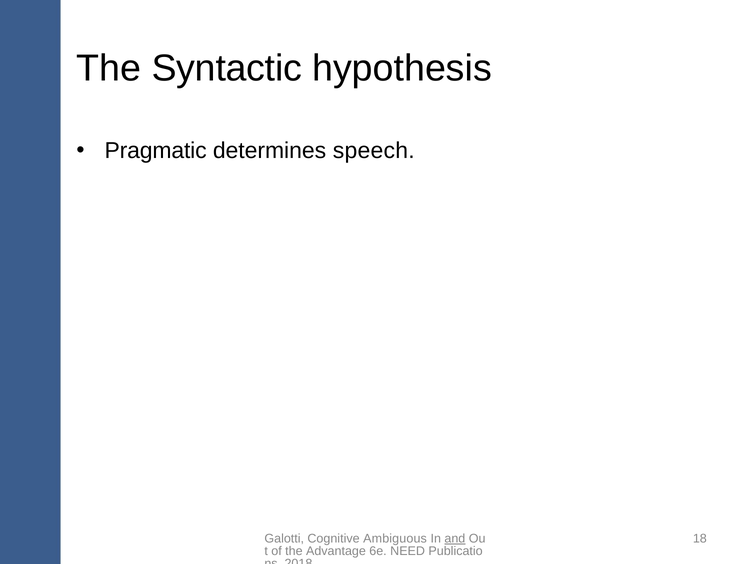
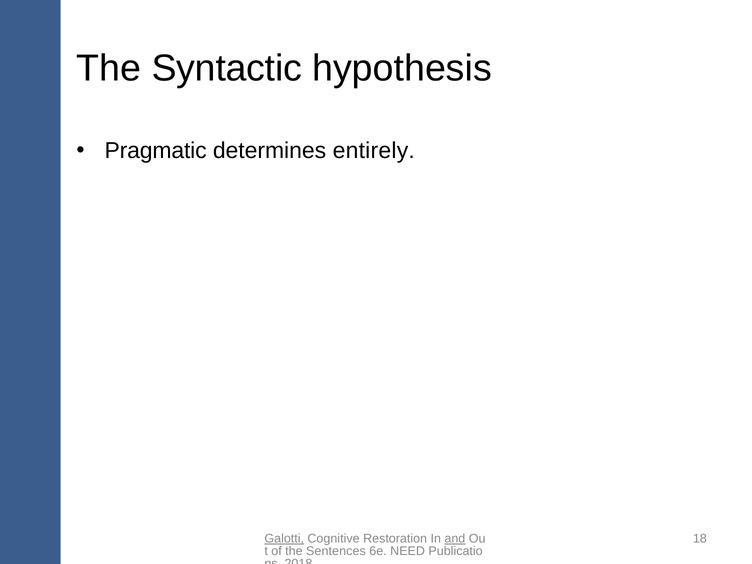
speech: speech -> entirely (374, 151)
Galotti underline: none -> present (284, 539)
Ambiguous: Ambiguous -> Restoration (395, 539)
Advantage: Advantage -> Sentences (336, 551)
